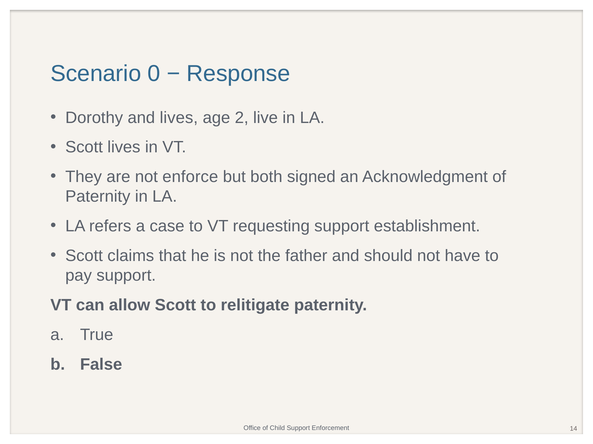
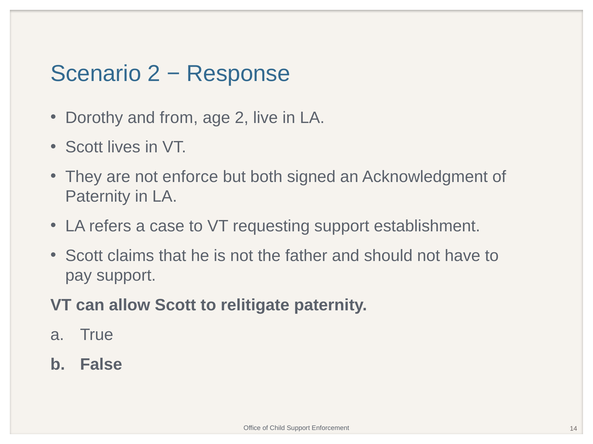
Scenario 0: 0 -> 2 (154, 74)
and lives: lives -> from (179, 118)
